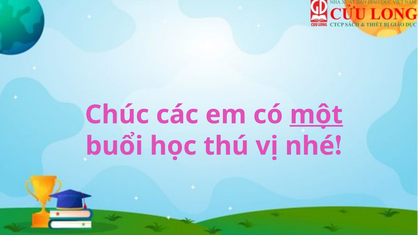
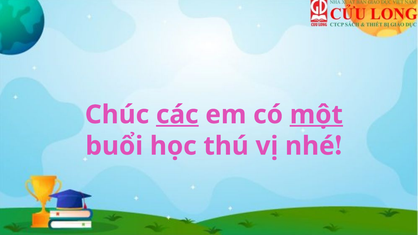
các underline: none -> present (177, 115)
